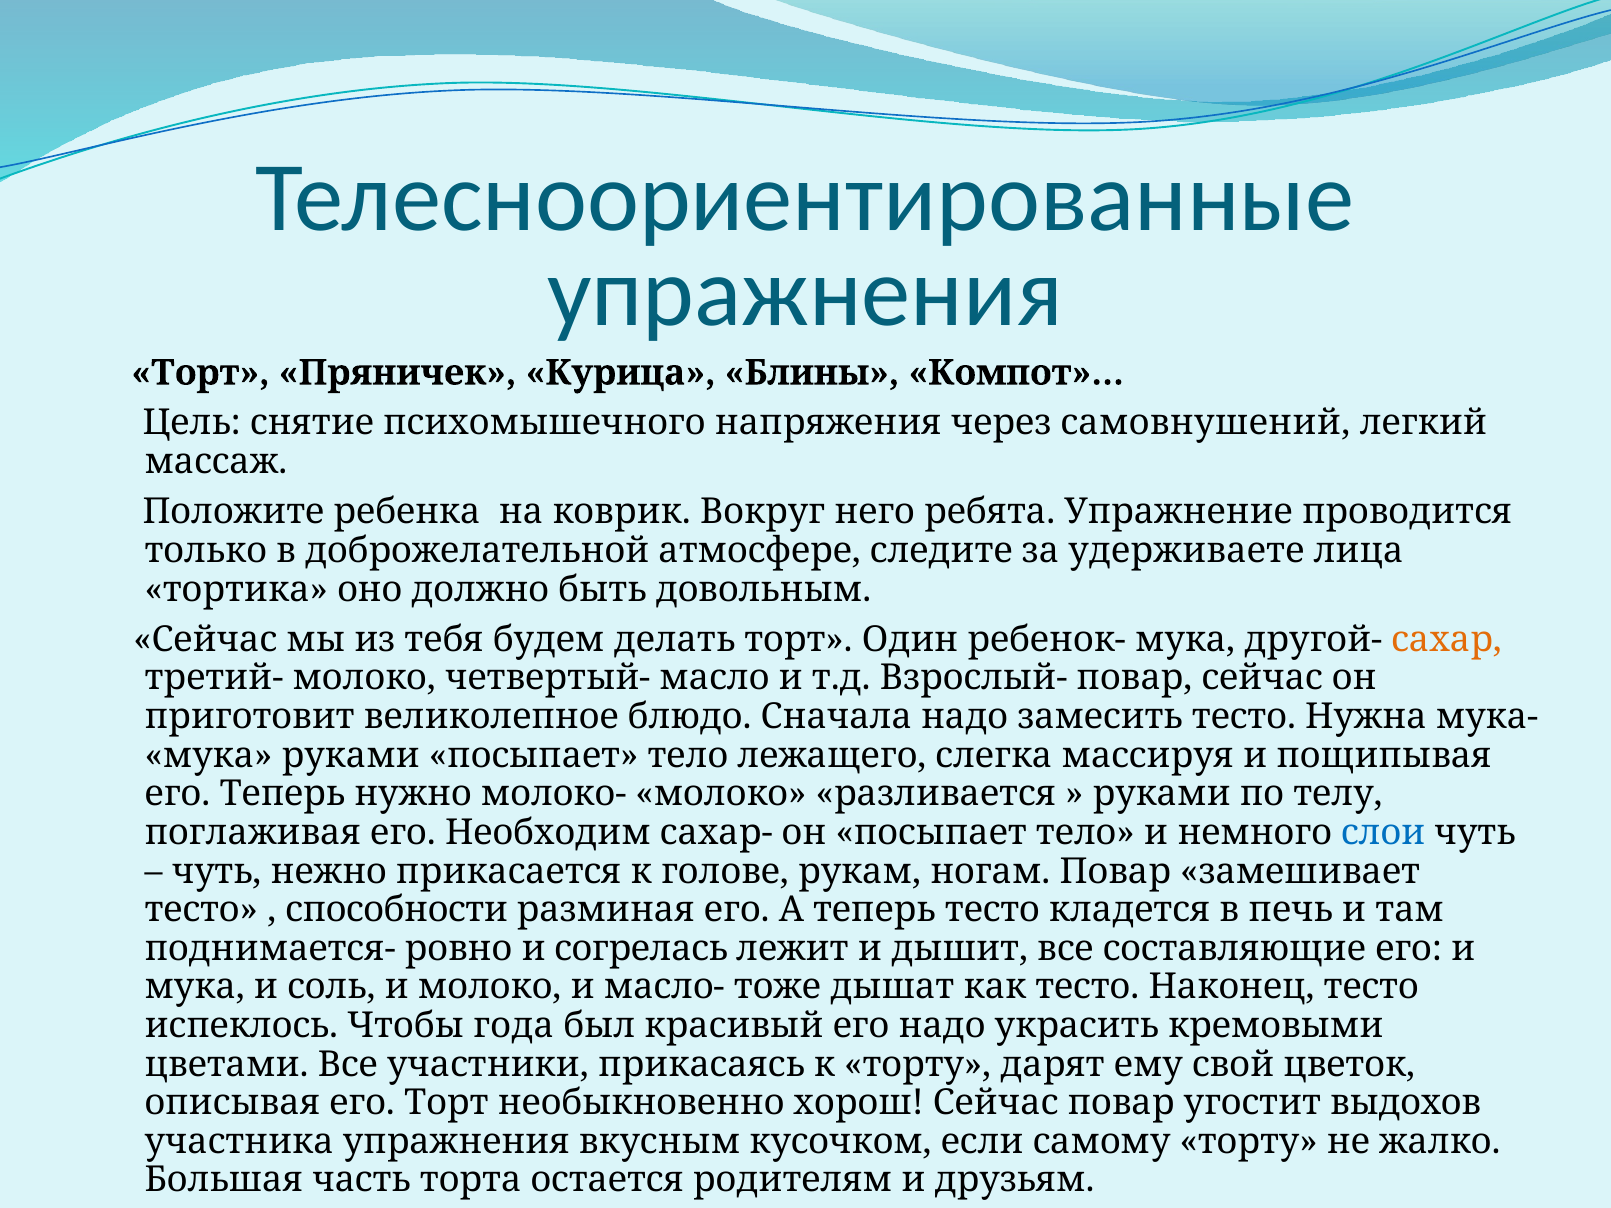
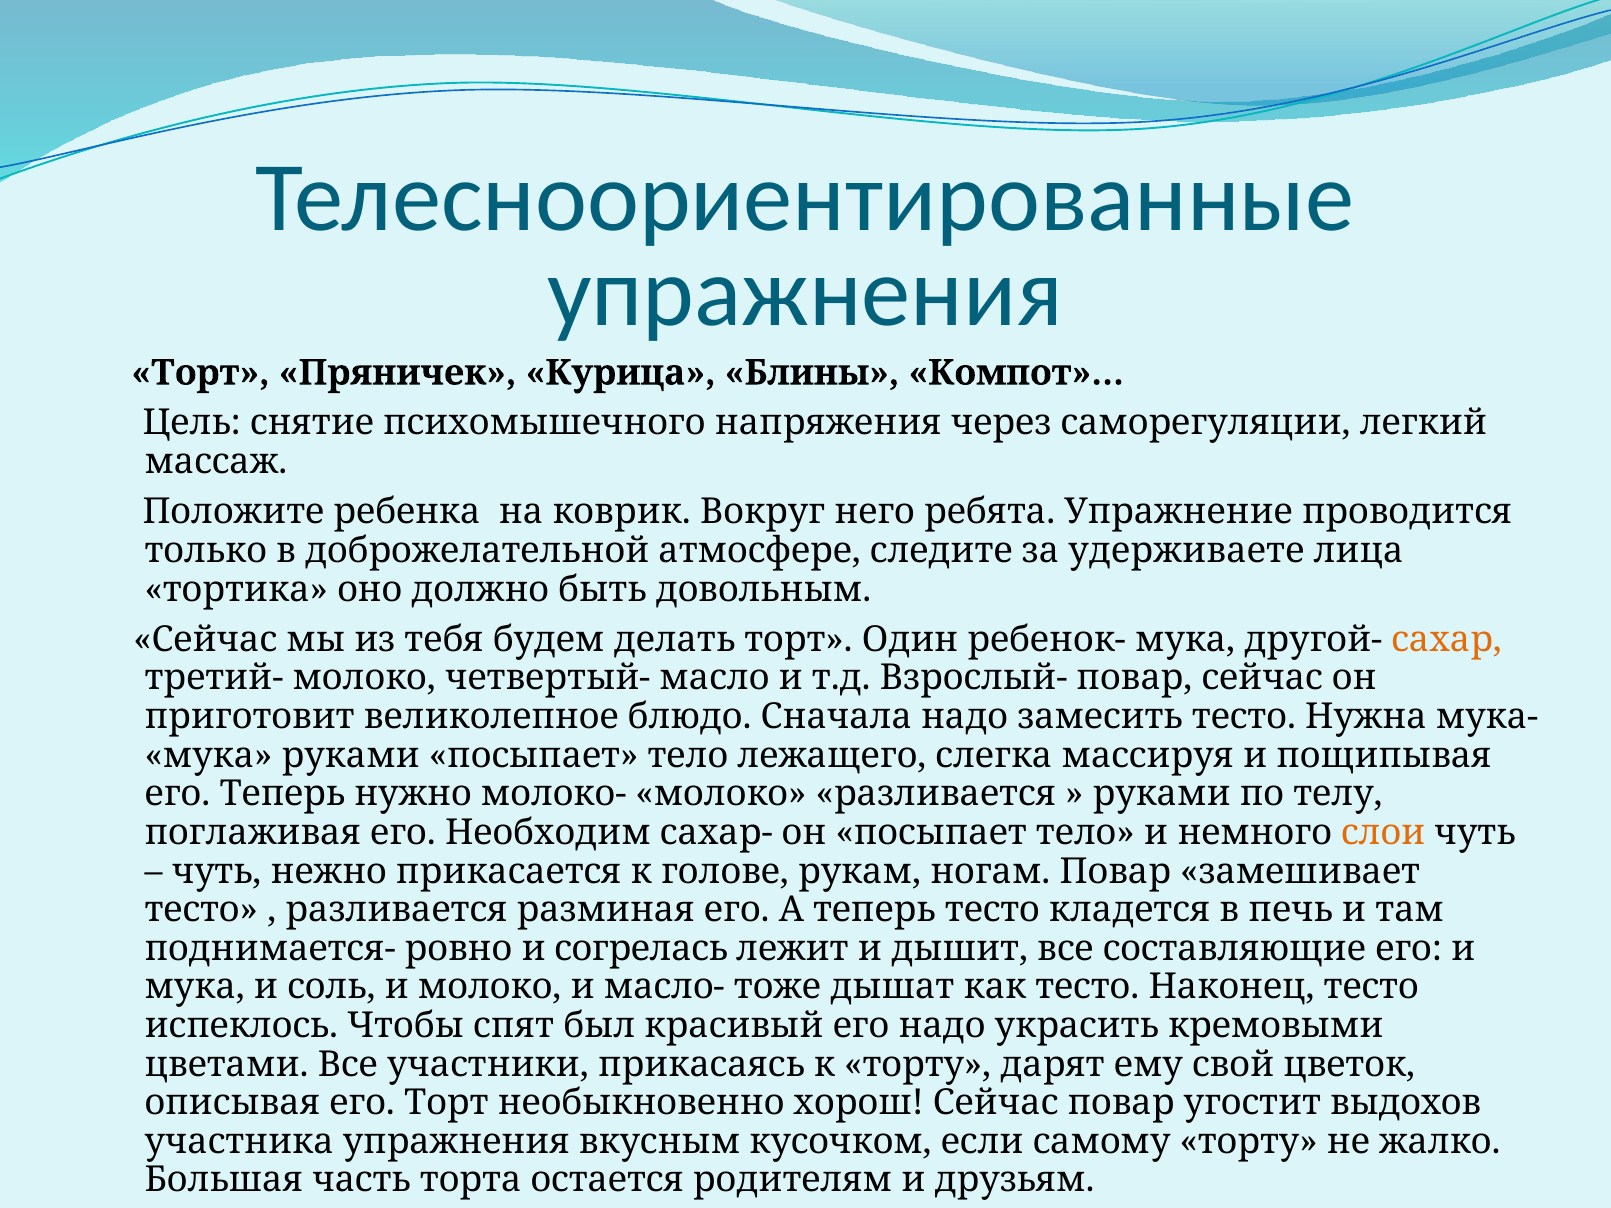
самовнушений: самовнушений -> саморегуляции (1206, 423)
слои colour: blue -> orange (1383, 833)
способности: способности -> разливается (397, 910)
года: года -> спят (514, 1026)
